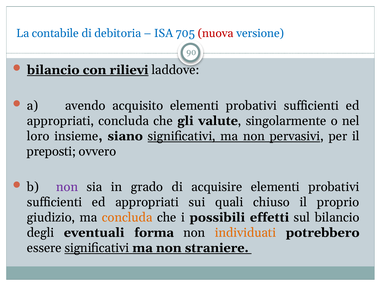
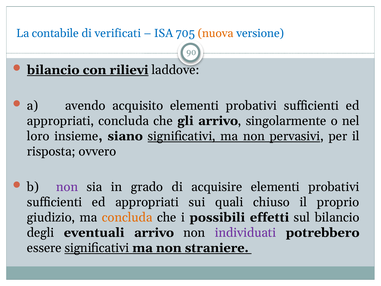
debitoria: debitoria -> verificati (118, 33)
nuova colour: red -> orange (216, 33)
gli valute: valute -> arrivo (218, 121)
preposti: preposti -> risposta (51, 151)
eventuali forma: forma -> arrivo (154, 232)
individuati colour: orange -> purple (245, 232)
